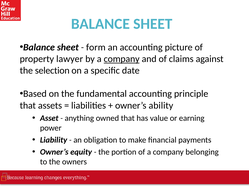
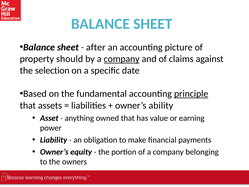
form: form -> after (96, 47)
lawyer: lawyer -> should (70, 59)
principle underline: none -> present (191, 94)
